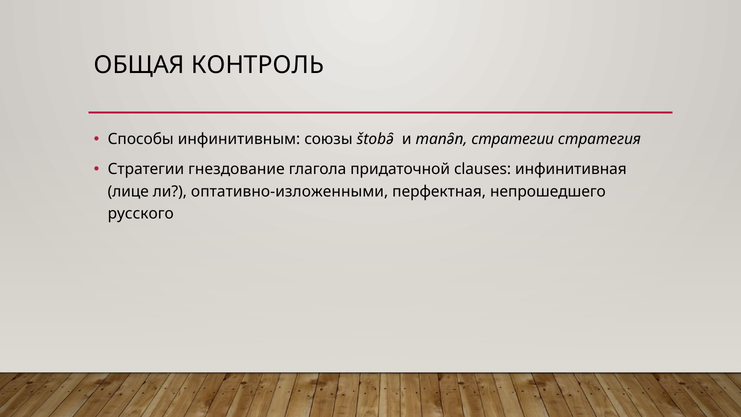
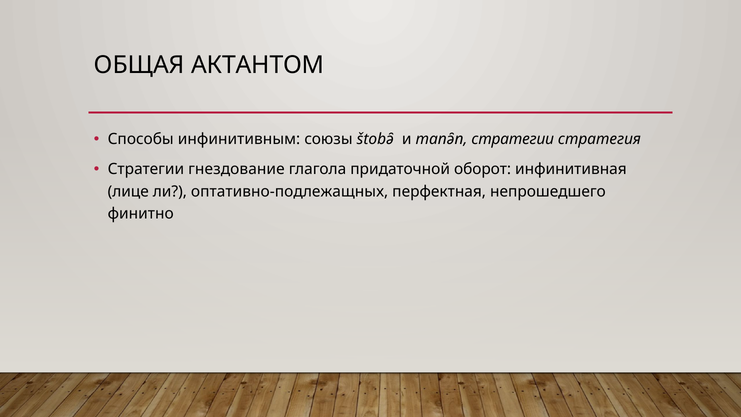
КОНТРОЛЬ: КОНТРОЛЬ -> АКТАНТОМ (258, 65)
clauses: clauses -> оборот (483, 169)
оптативно-изложенными: оптативно-изложенными -> оптативно-подлежащных (290, 192)
русского: русского -> финитно (141, 214)
